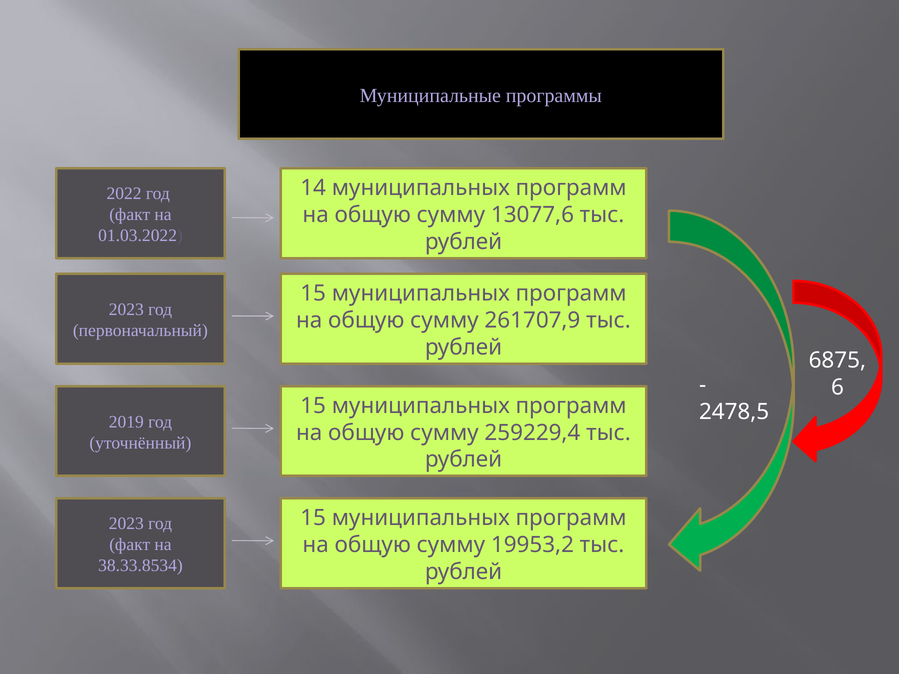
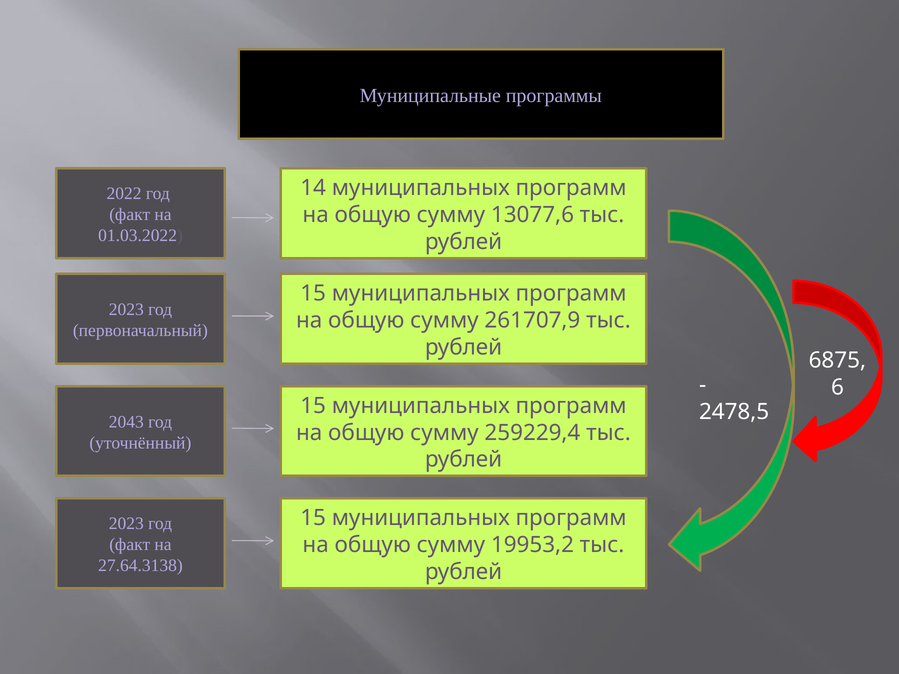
2019: 2019 -> 2043 (126, 422)
38.33.8534: 38.33.8534 -> 27.64.3138 (140, 566)
